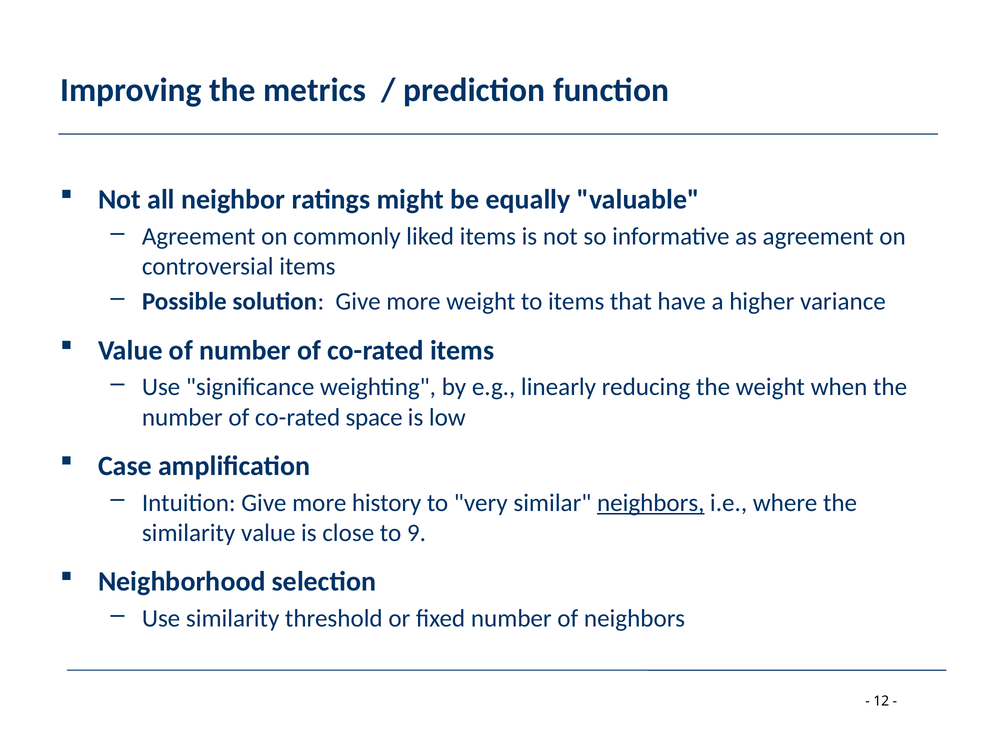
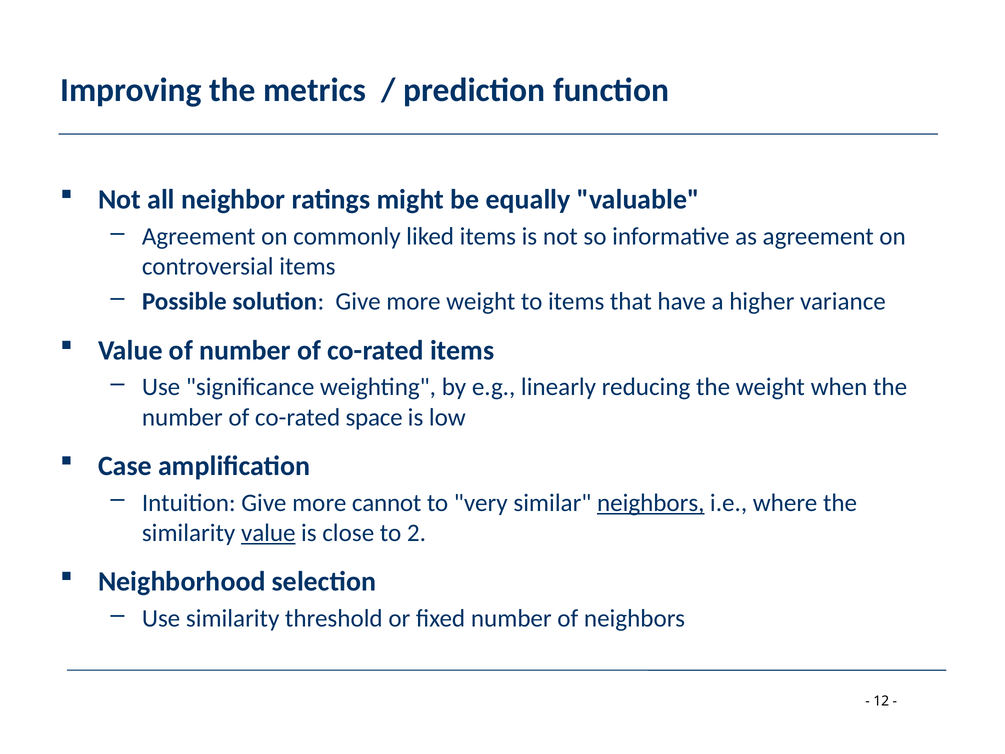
history: history -> cannot (387, 503)
value underline: none -> present (268, 533)
9: 9 -> 2 (416, 533)
